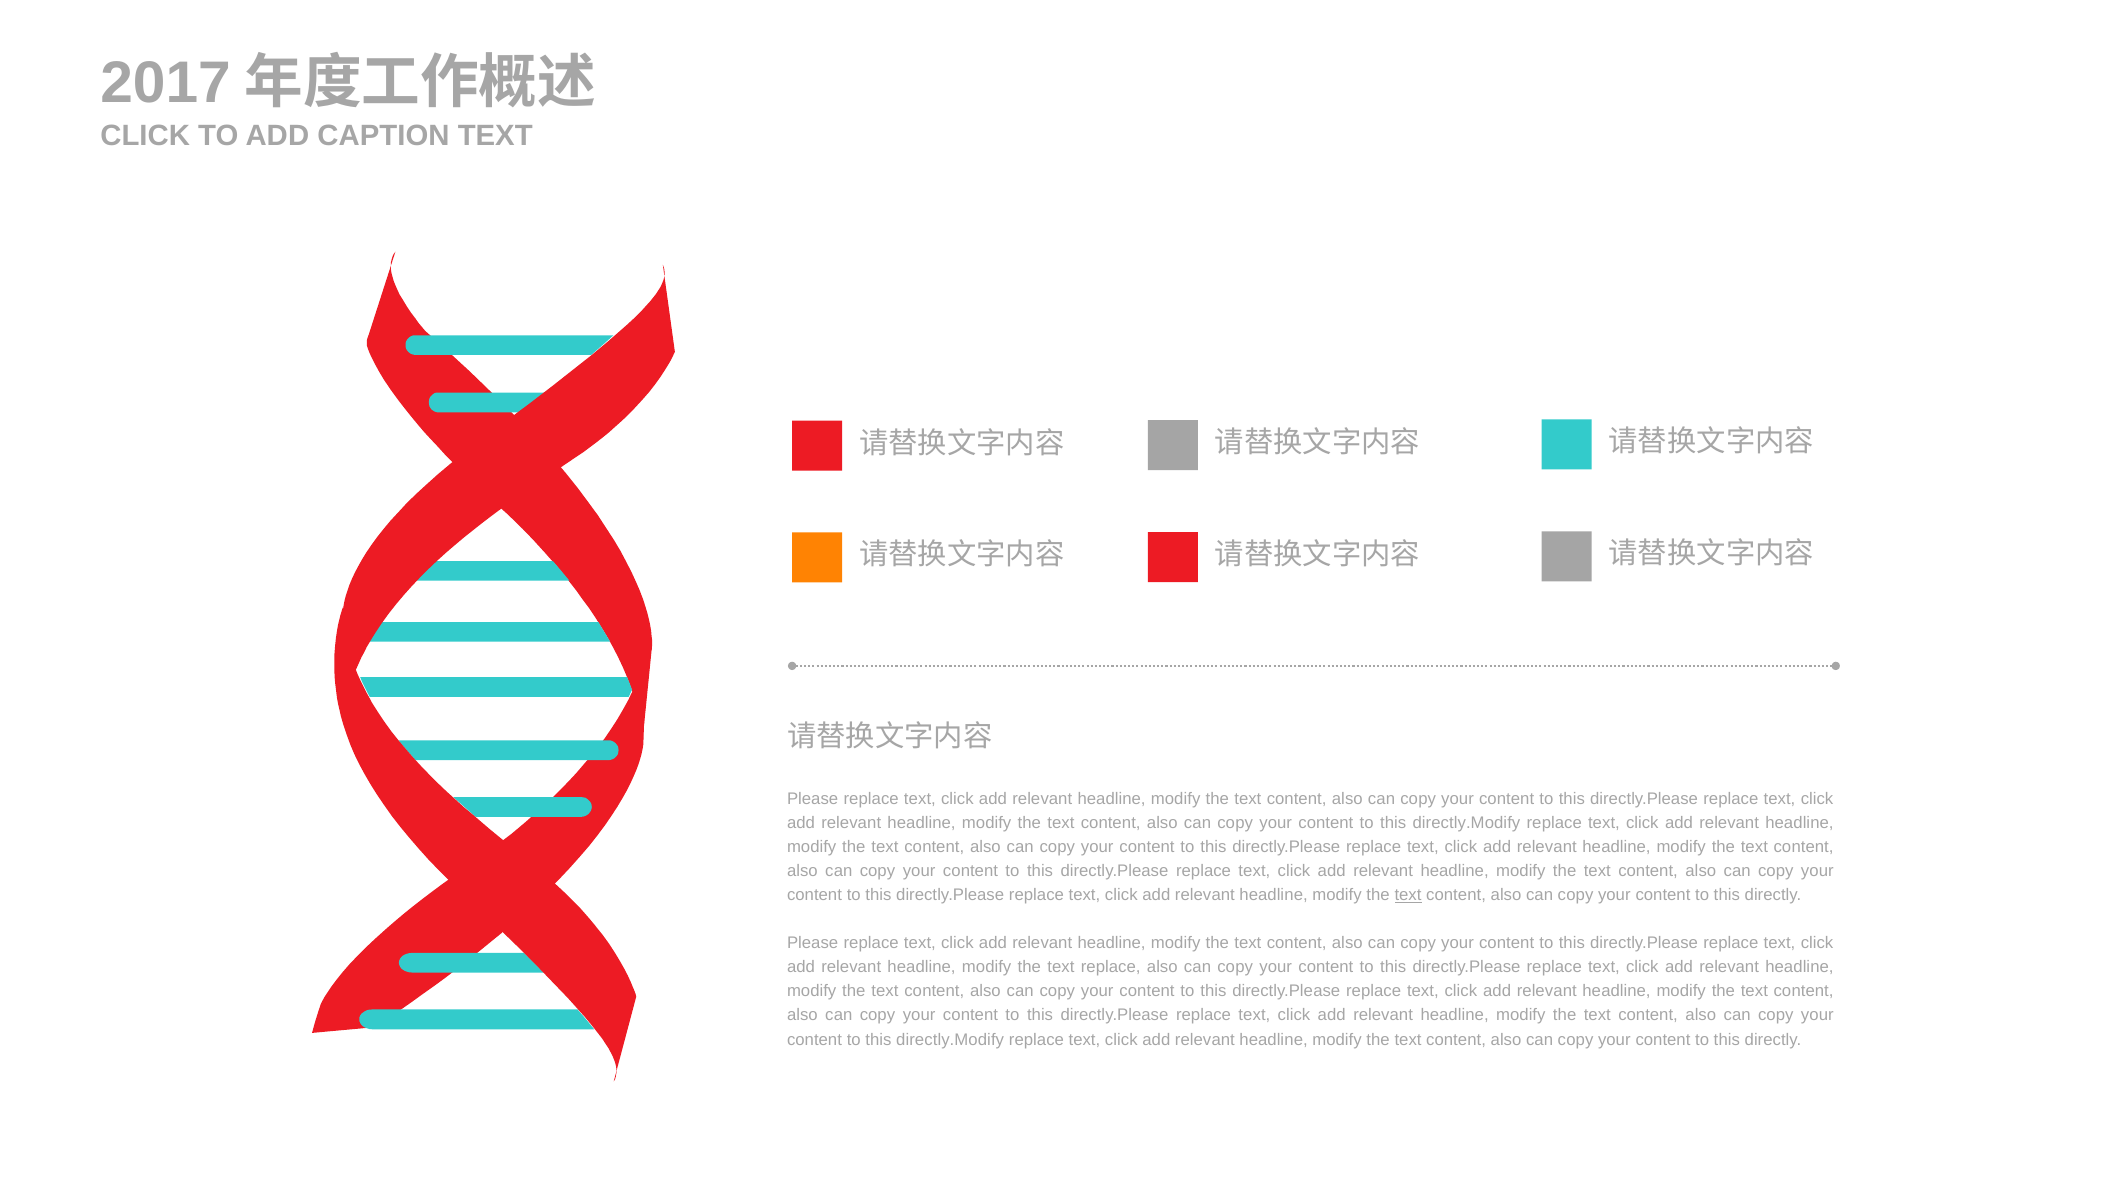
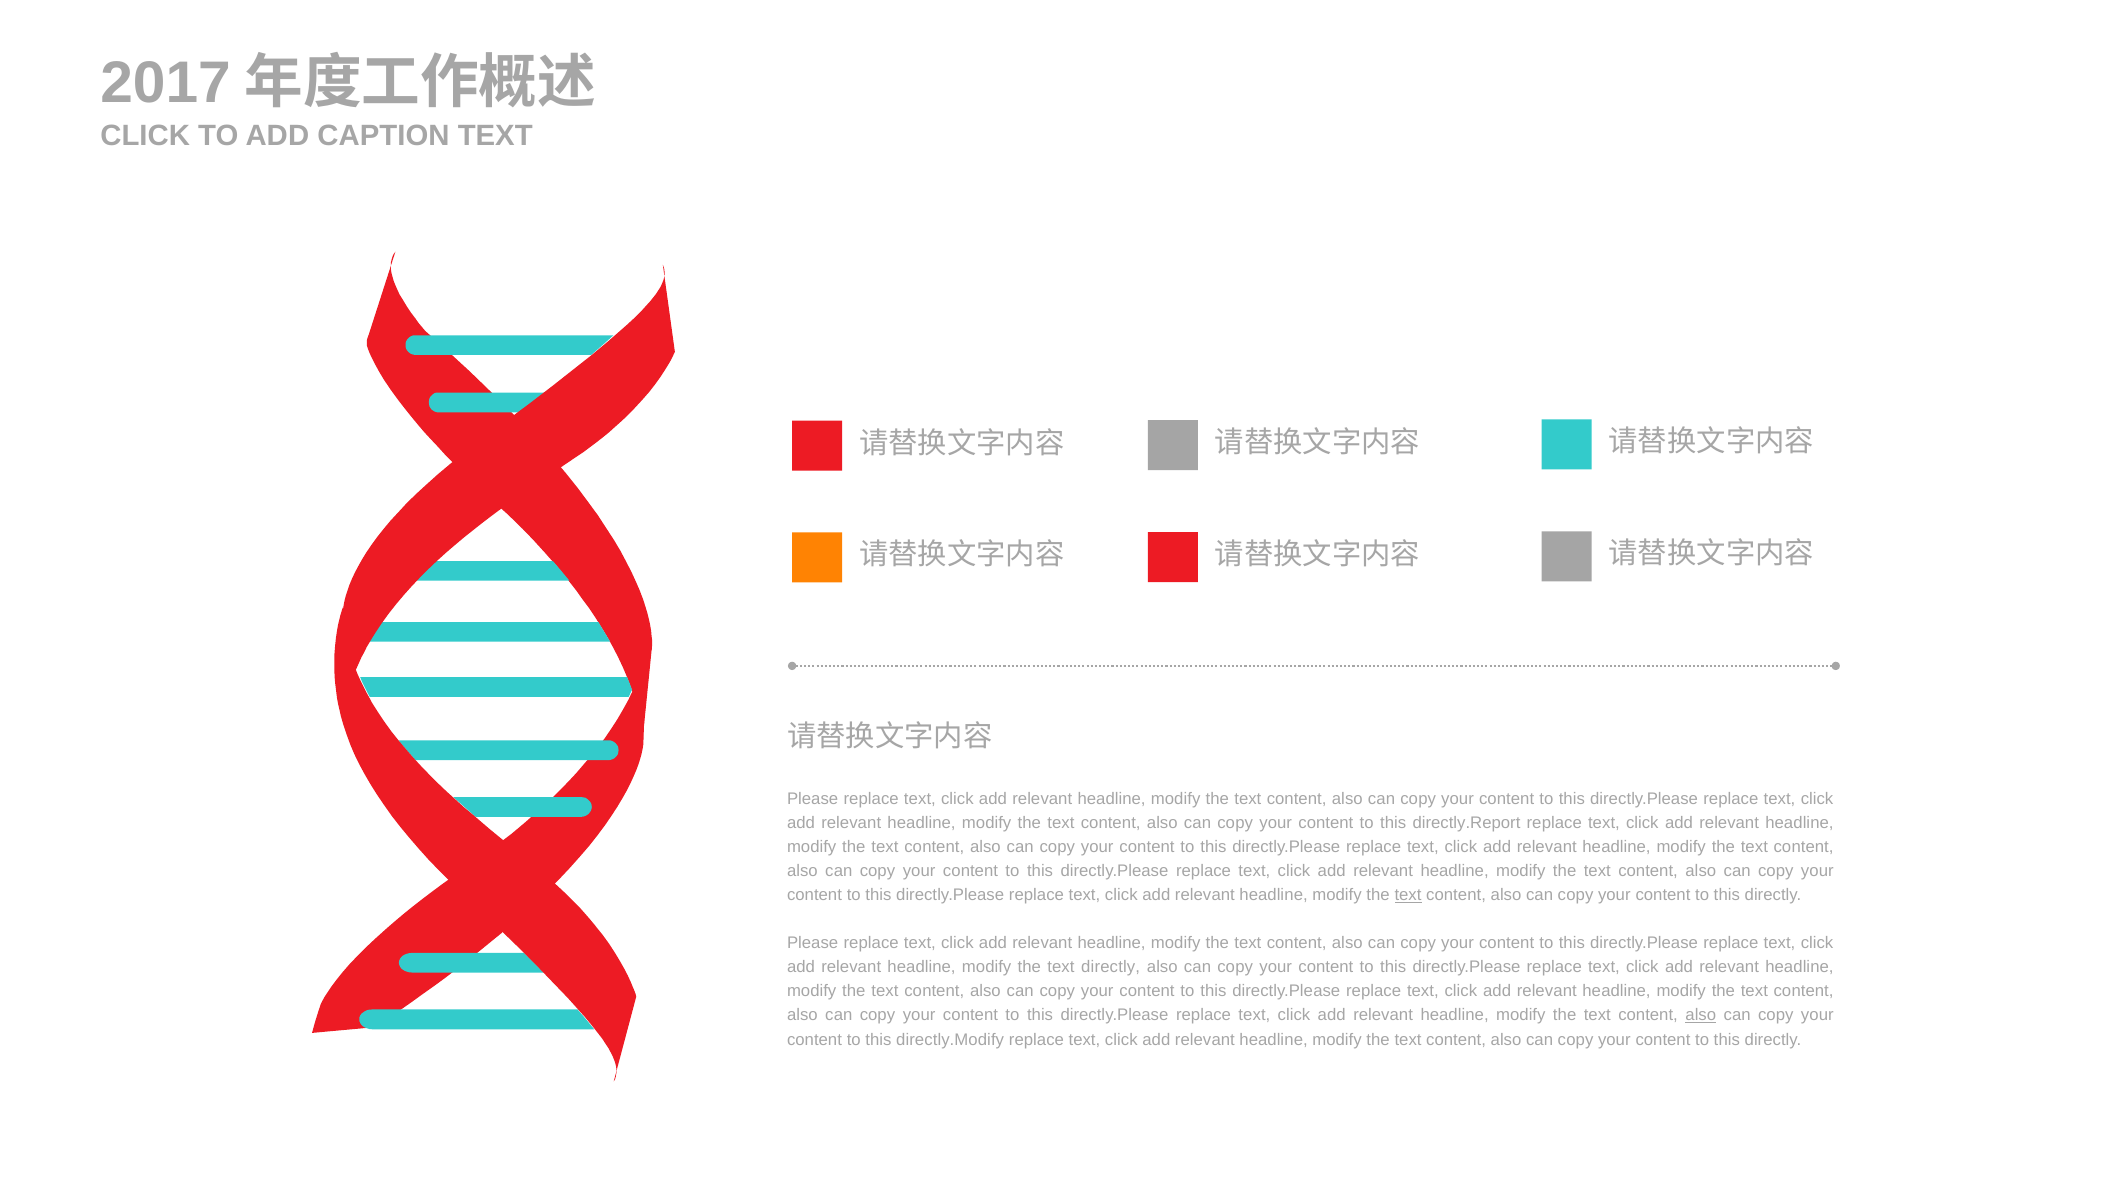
directly.Modify: directly.Modify -> directly.Report (1466, 823)
text replace: replace -> directly (1111, 967)
also underline: none -> present (1701, 1015)
